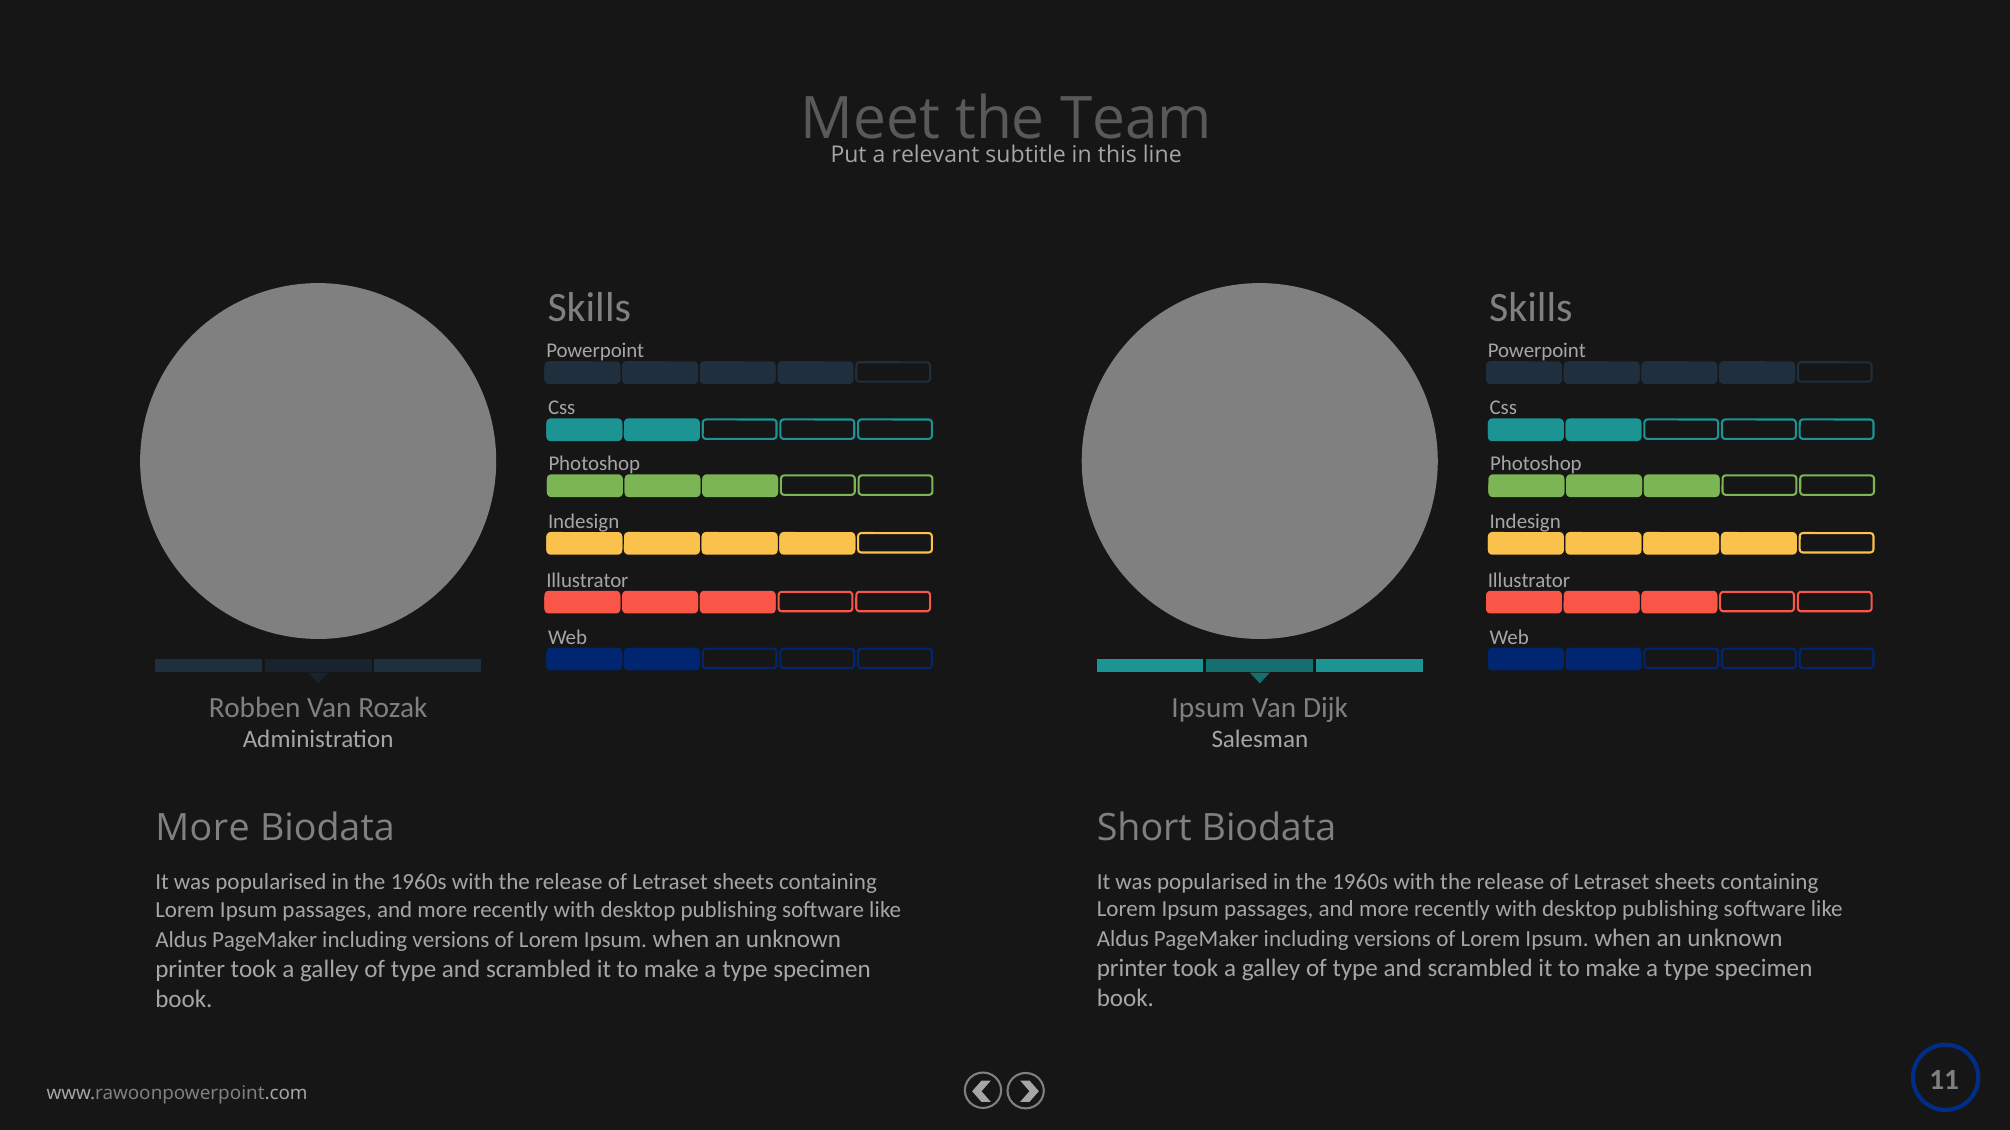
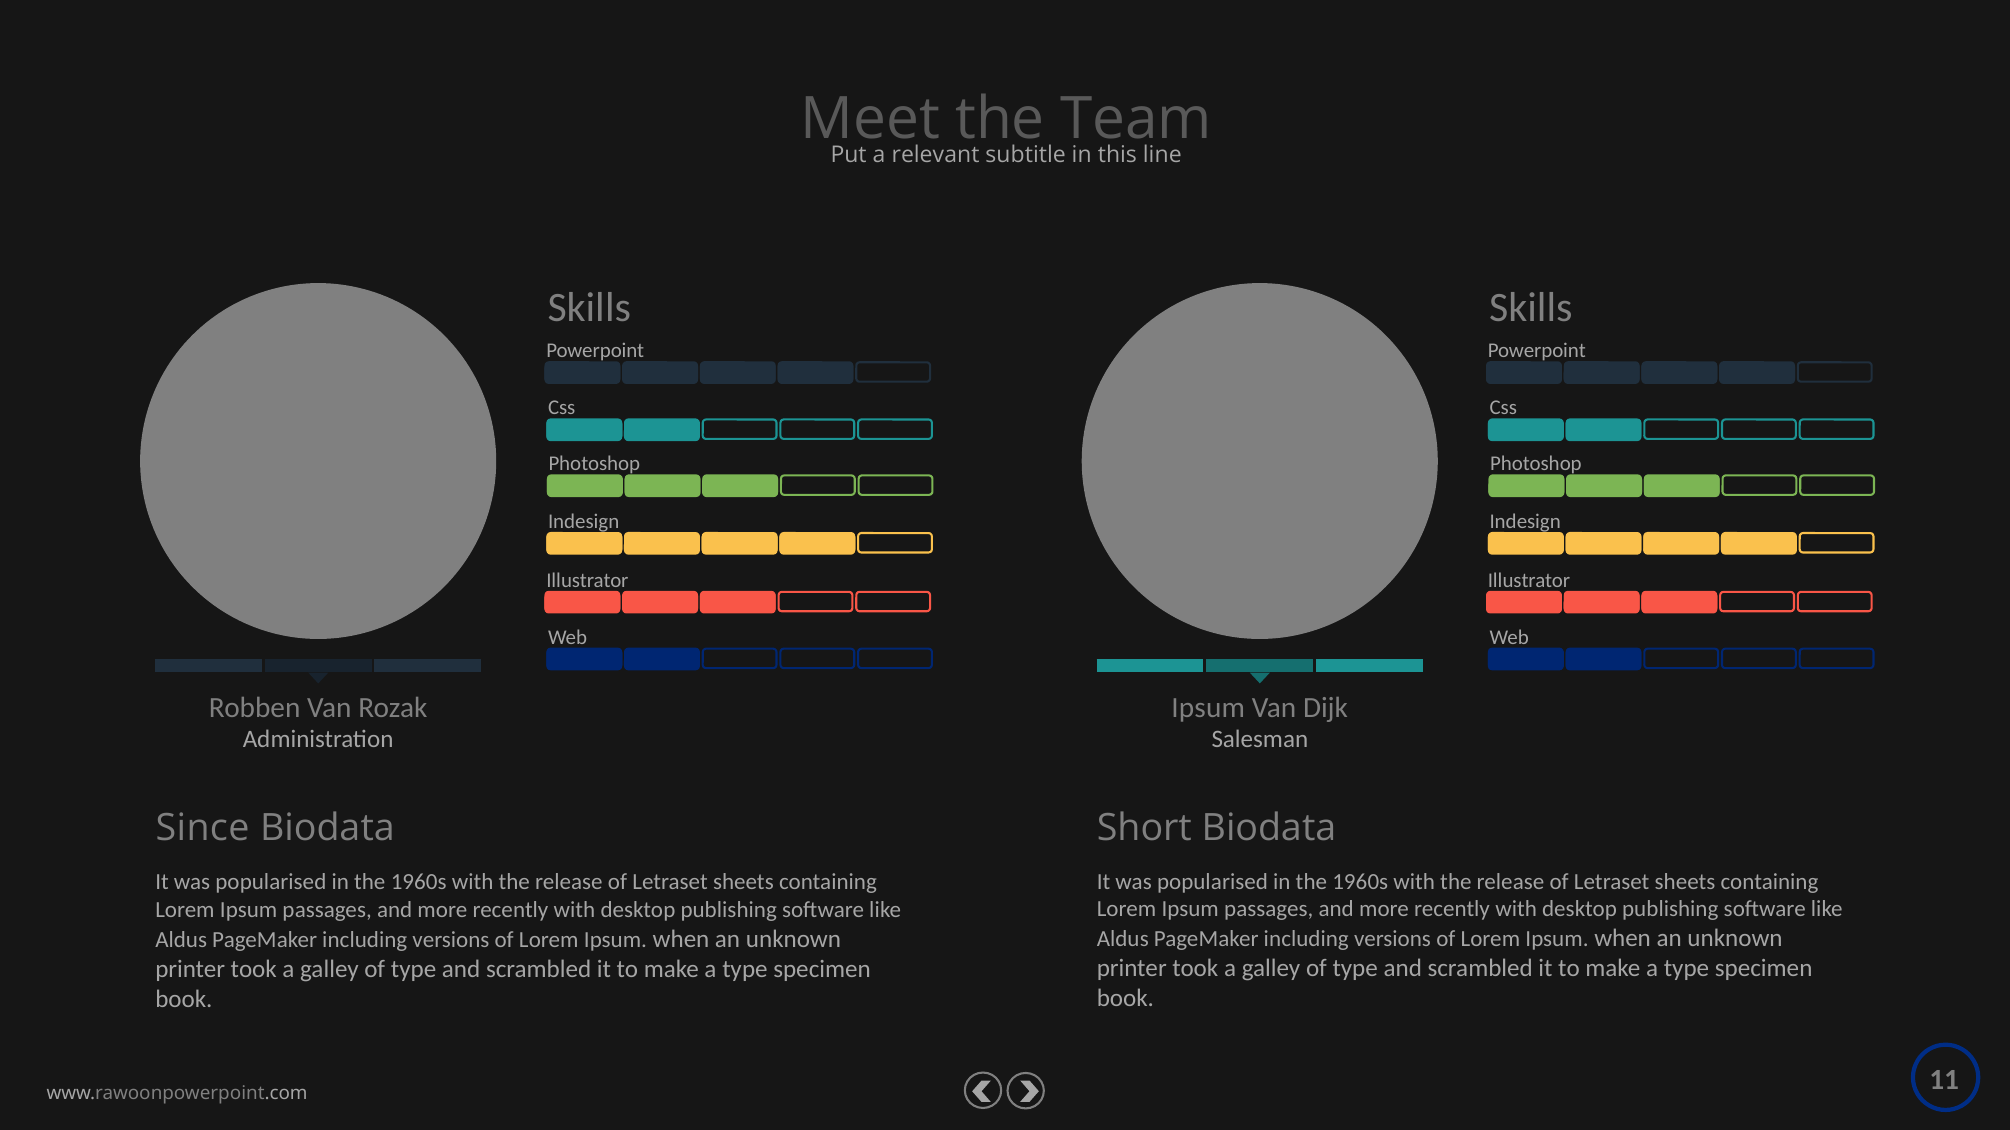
More: More -> Since (203, 829)
